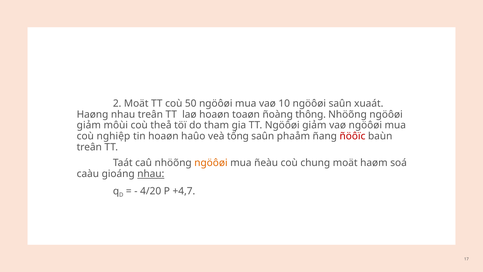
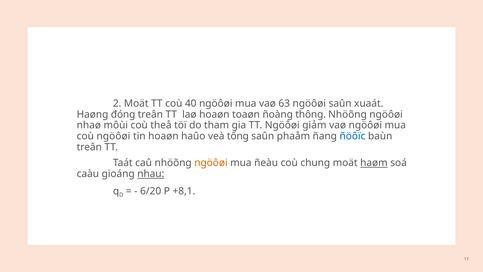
50: 50 -> 40 (191, 103)
10: 10 -> 63 (284, 103)
Haøng nhau: nhau -> đóng (123, 114)
giảm: giảm -> nhaø (89, 125)
coù nghiệp: nghiệp -> ngöôøi (113, 136)
ñöôïc colour: red -> blue (352, 136)
haøm underline: none -> present (374, 163)
4/20: 4/20 -> 6/20 (151, 191)
+4,7: +4,7 -> +8,1 (184, 191)
